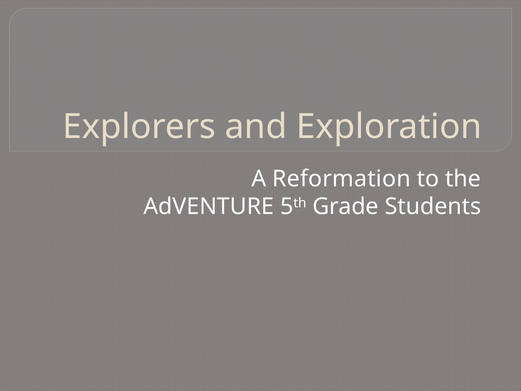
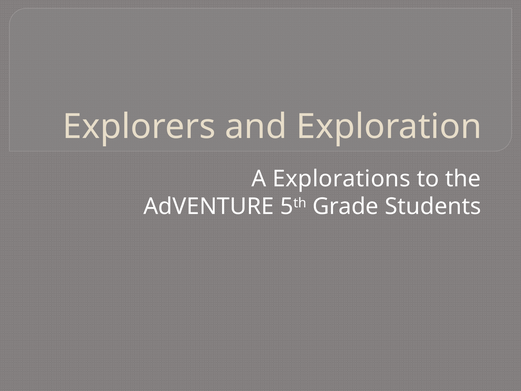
Reformation: Reformation -> Explorations (341, 179)
